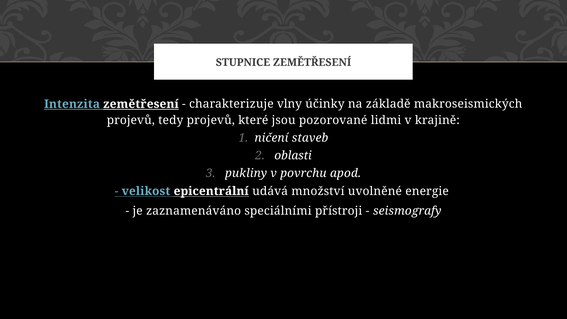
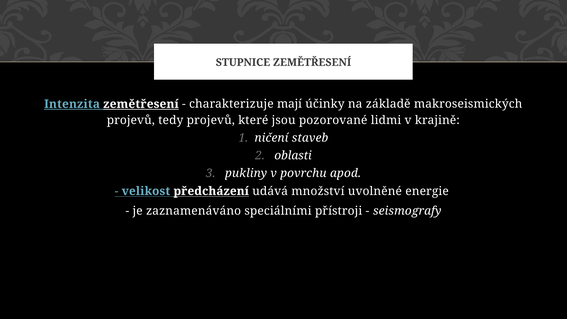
vlny: vlny -> mají (290, 104)
epicentrální: epicentrální -> předcházení (211, 191)
